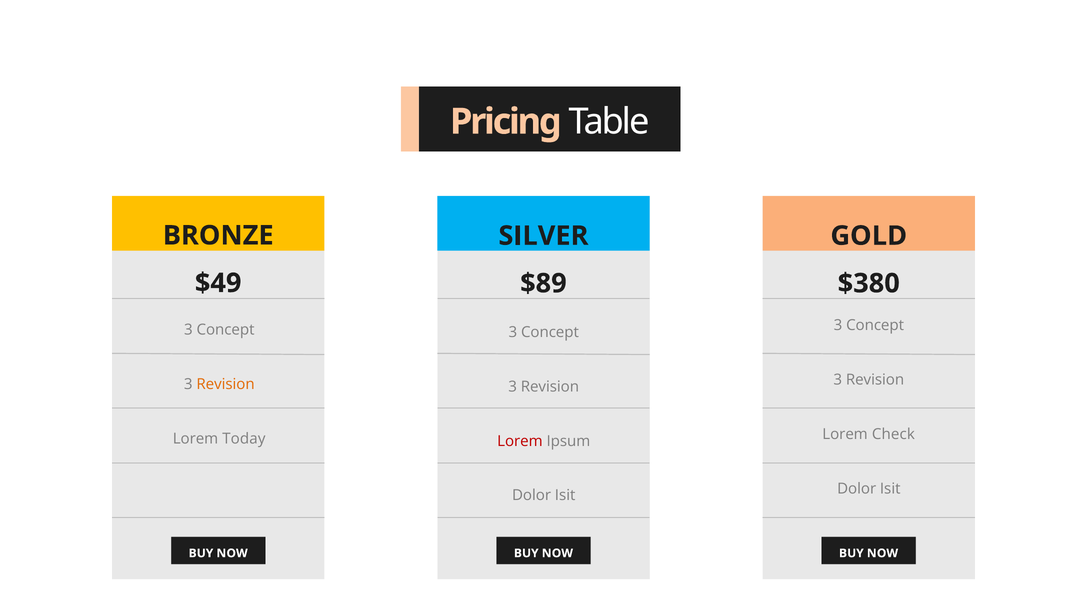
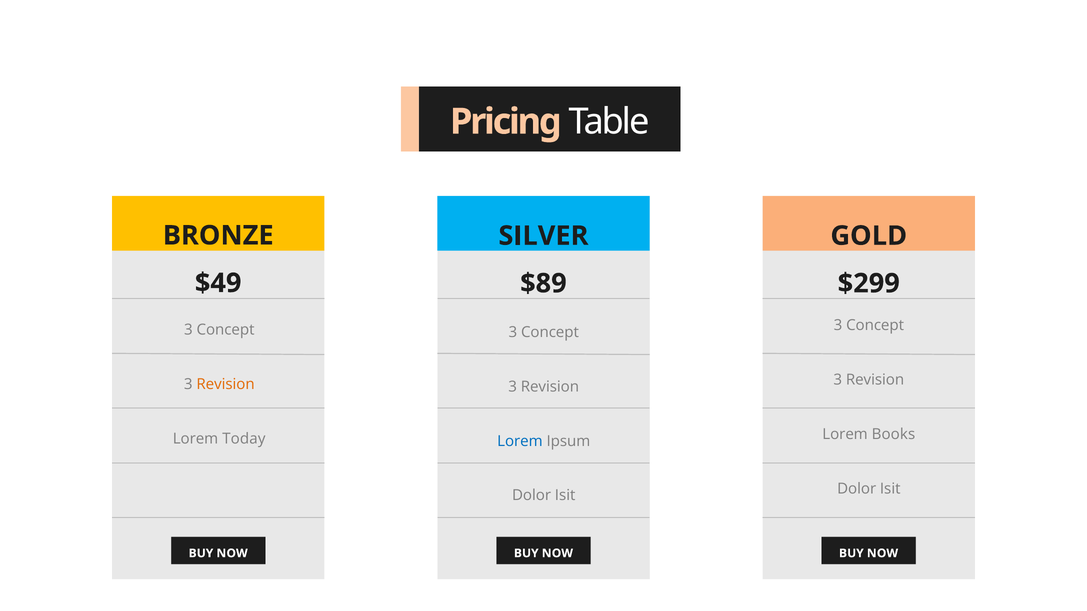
$380: $380 -> $299 (869, 284)
Check: Check -> Books (893, 434)
Lorem colour: red -> blue (520, 441)
